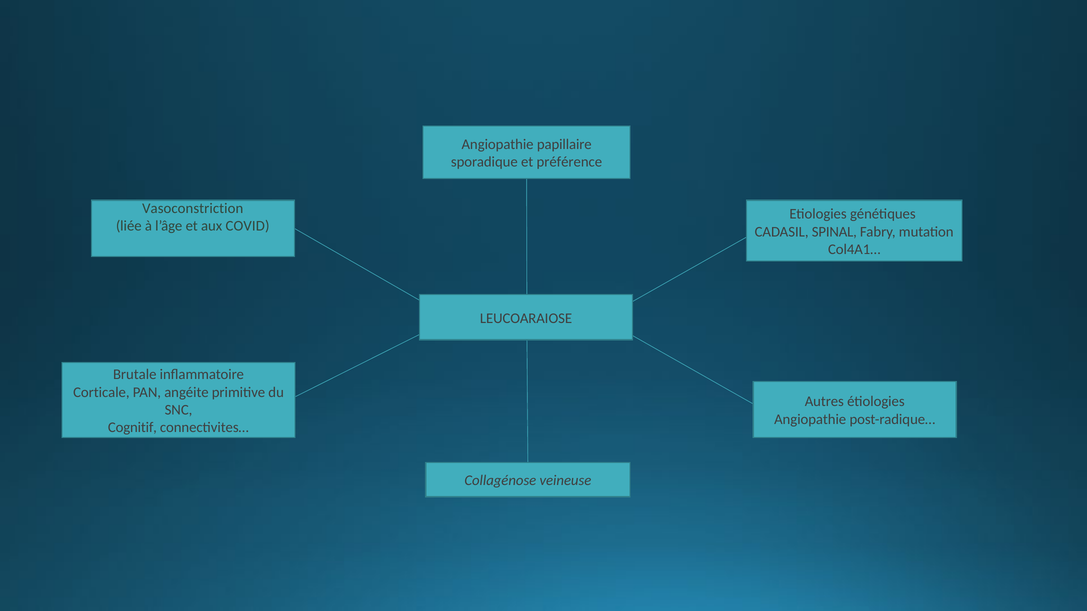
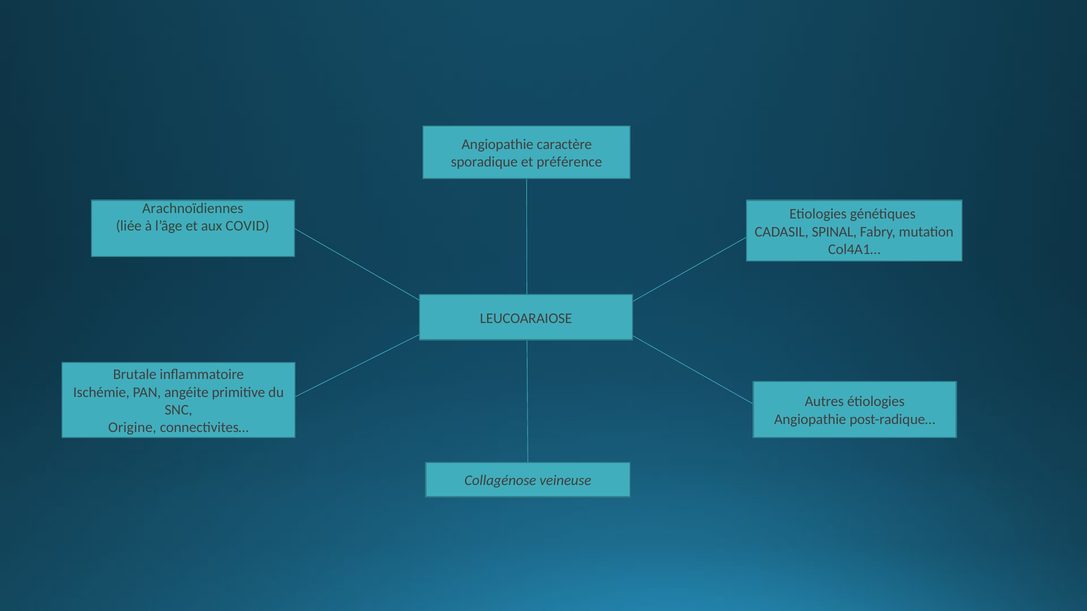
papillaire: papillaire -> caractère (564, 144)
Vasoconstriction: Vasoconstriction -> Arachnoïdiennes (193, 208)
Corticale: Corticale -> Ischémie (101, 392)
Cognitif: Cognitif -> Origine (132, 428)
